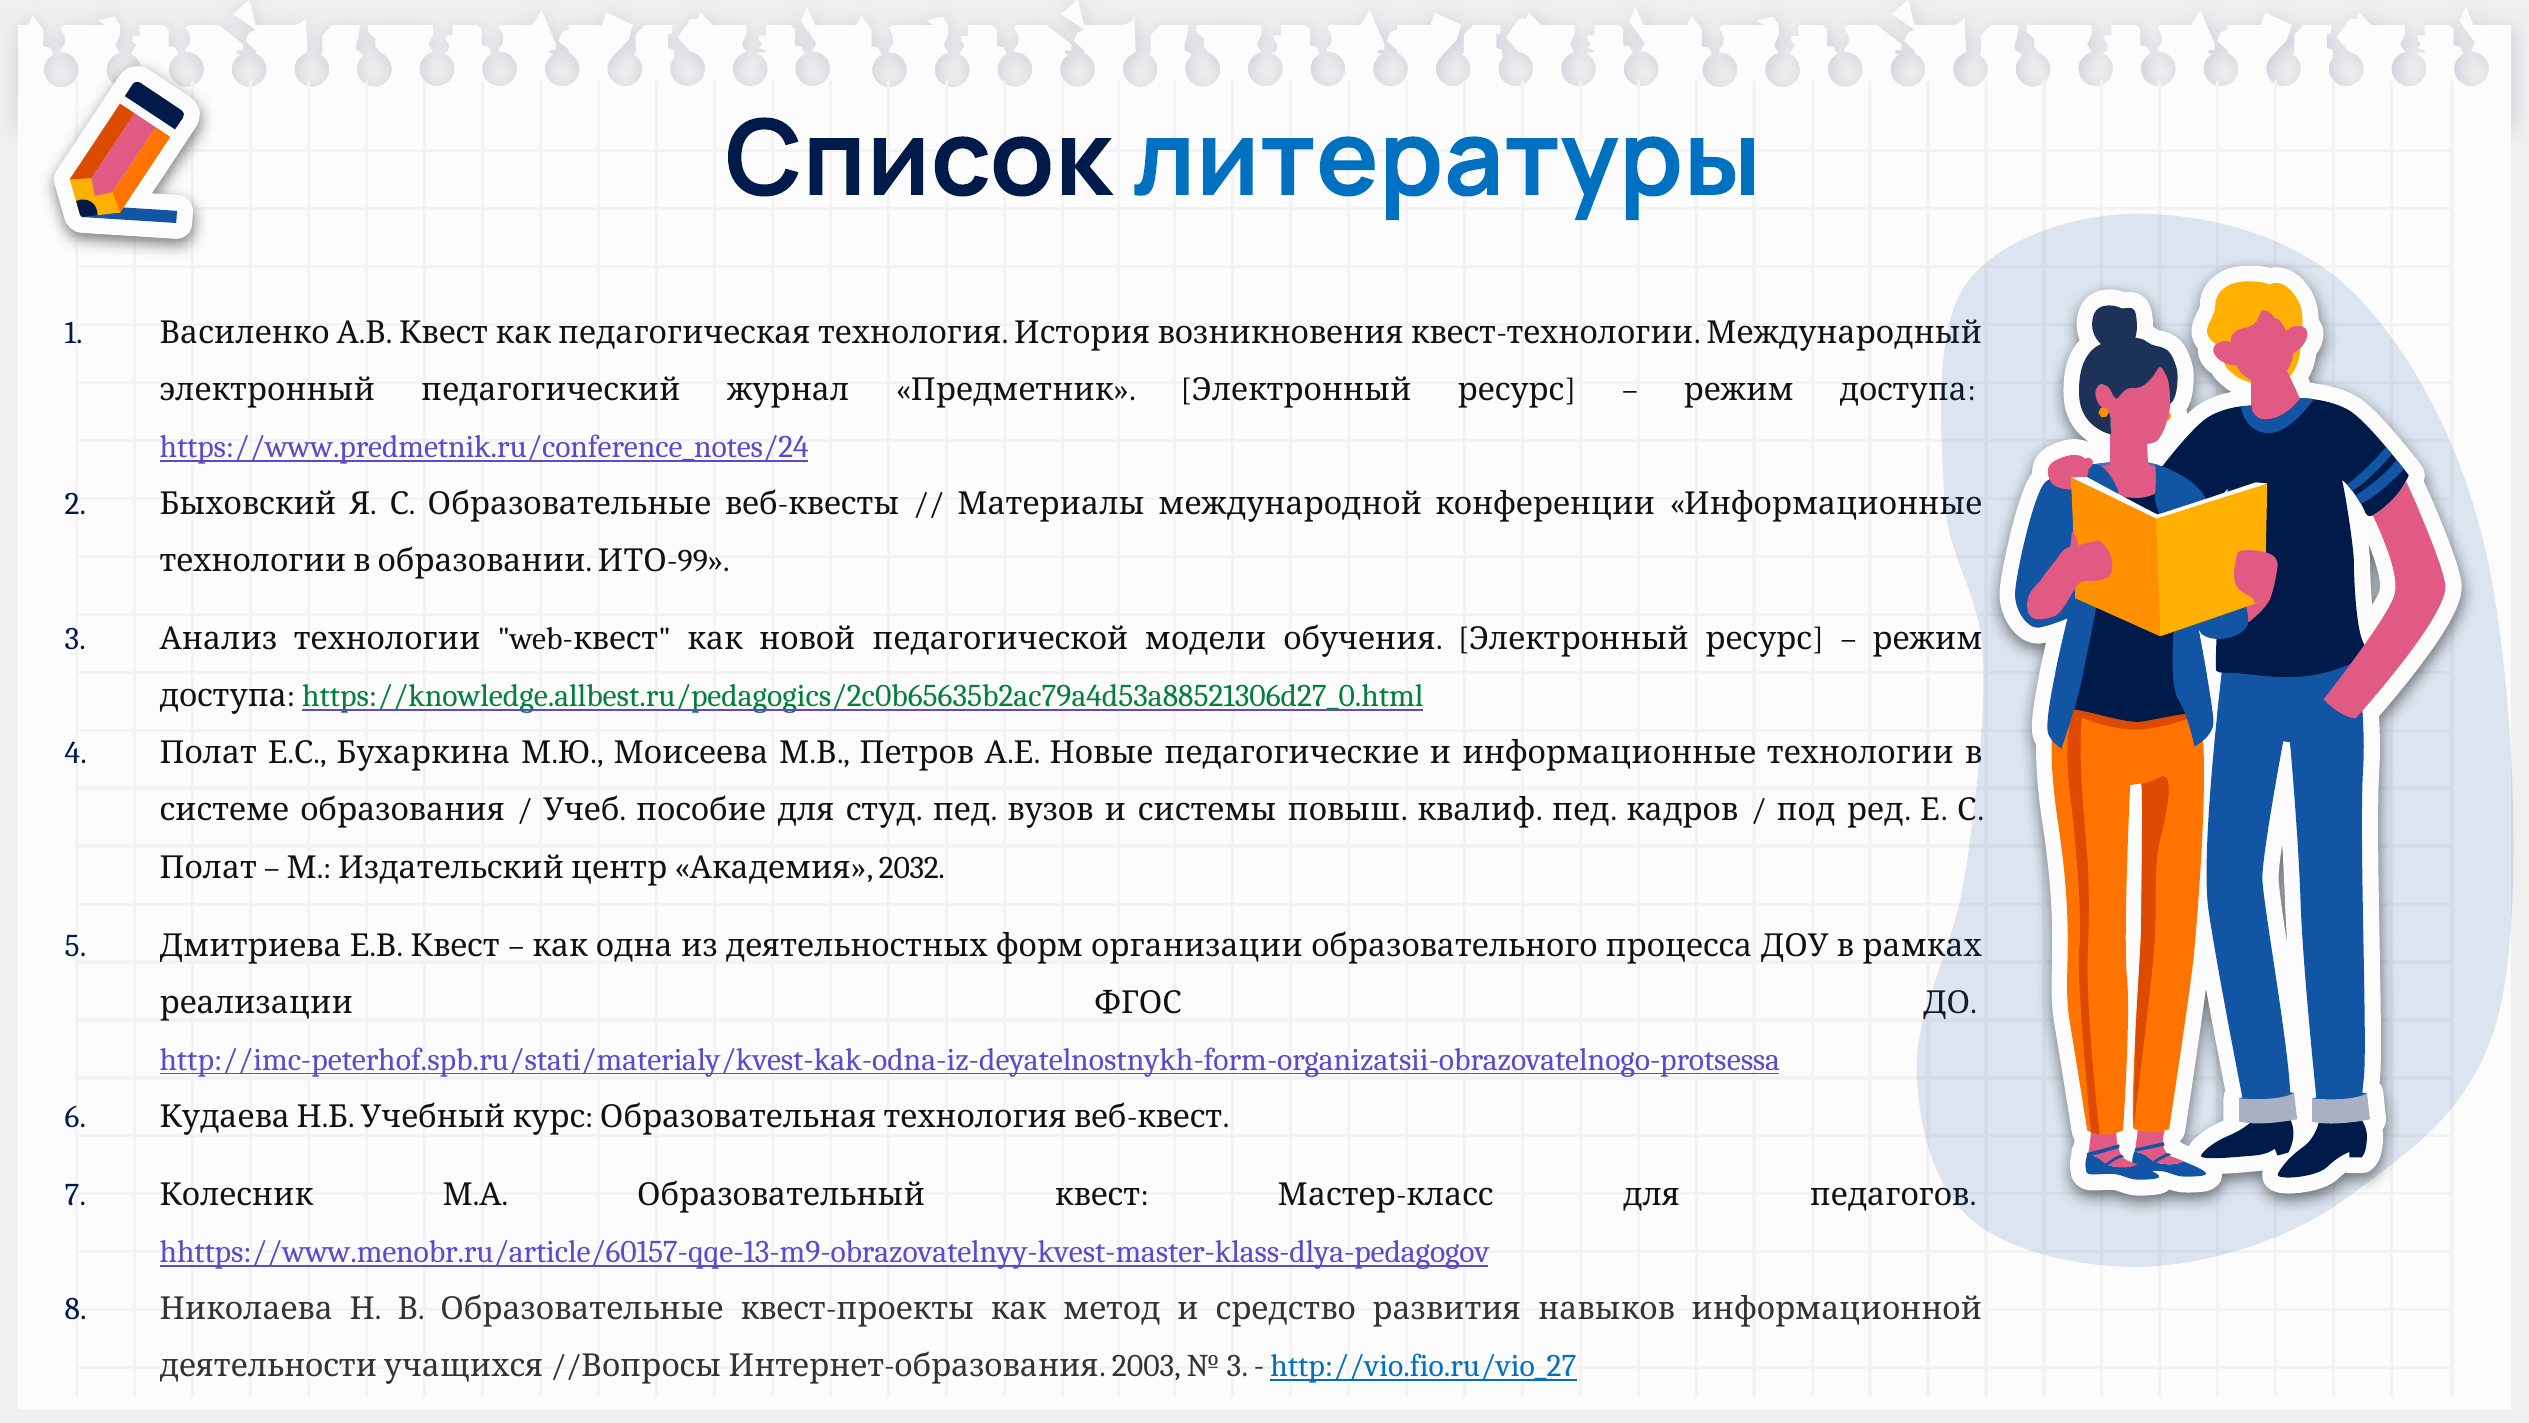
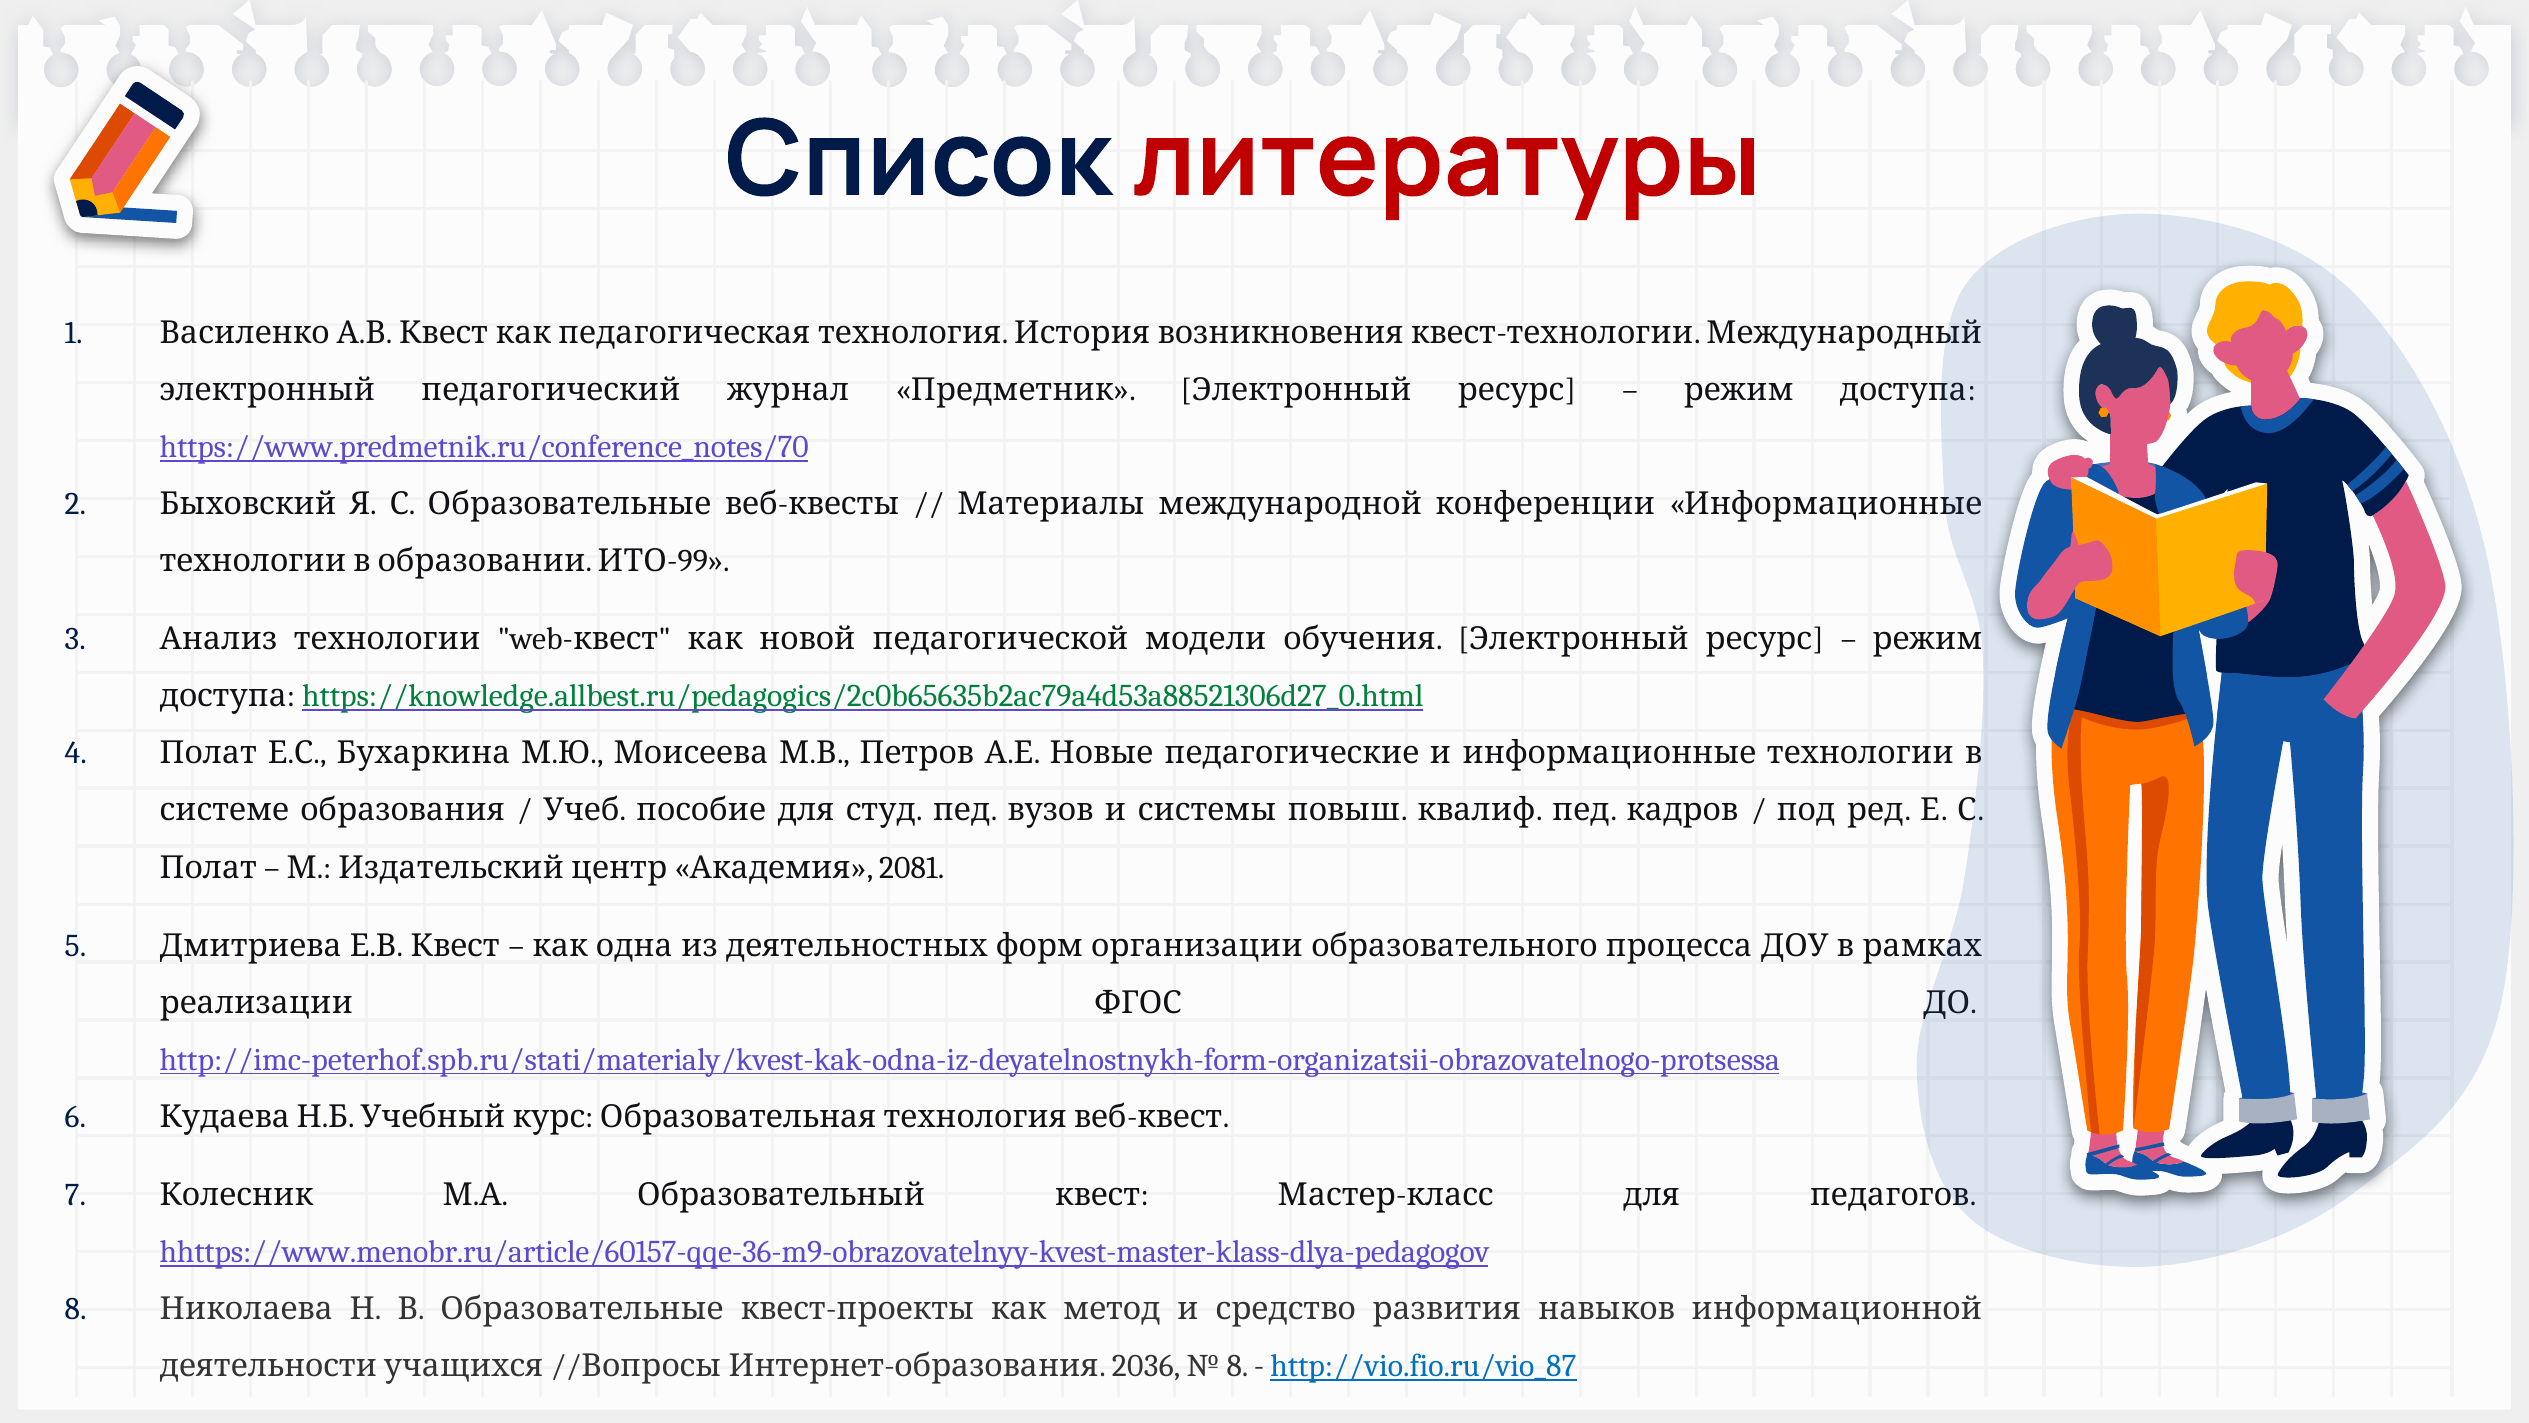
литературы colour: blue -> red (1447, 160)
https://www.predmetnik.ru/conference_notes/24: https://www.predmetnik.ru/conference_notes/24 -> https://www.predmetnik.ru/conference_notes/70 (484, 447)
2032: 2032 -> 2081 (912, 867)
hhttps://www.menobr.ru/article/60157-qqe-13-m9-obrazovatelnyy-kvest-master-klass-dlya-pedagogov: hhttps://www.menobr.ru/article/60157-qqe-13-m9-obrazovatelnyy-kvest-master-klass-dlya-pedagogov -> hhttps://www.menobr.ru/article/60157-qqe-36-m9-obrazovatelnyy-kvest-master-klass-dlya-pedagogov (825, 1252)
2003: 2003 -> 2036 (1146, 1366)
3: 3 -> 8 (1238, 1366)
http://vio.fio.ru/vio_27: http://vio.fio.ru/vio_27 -> http://vio.fio.ru/vio_87 (1423, 1366)
